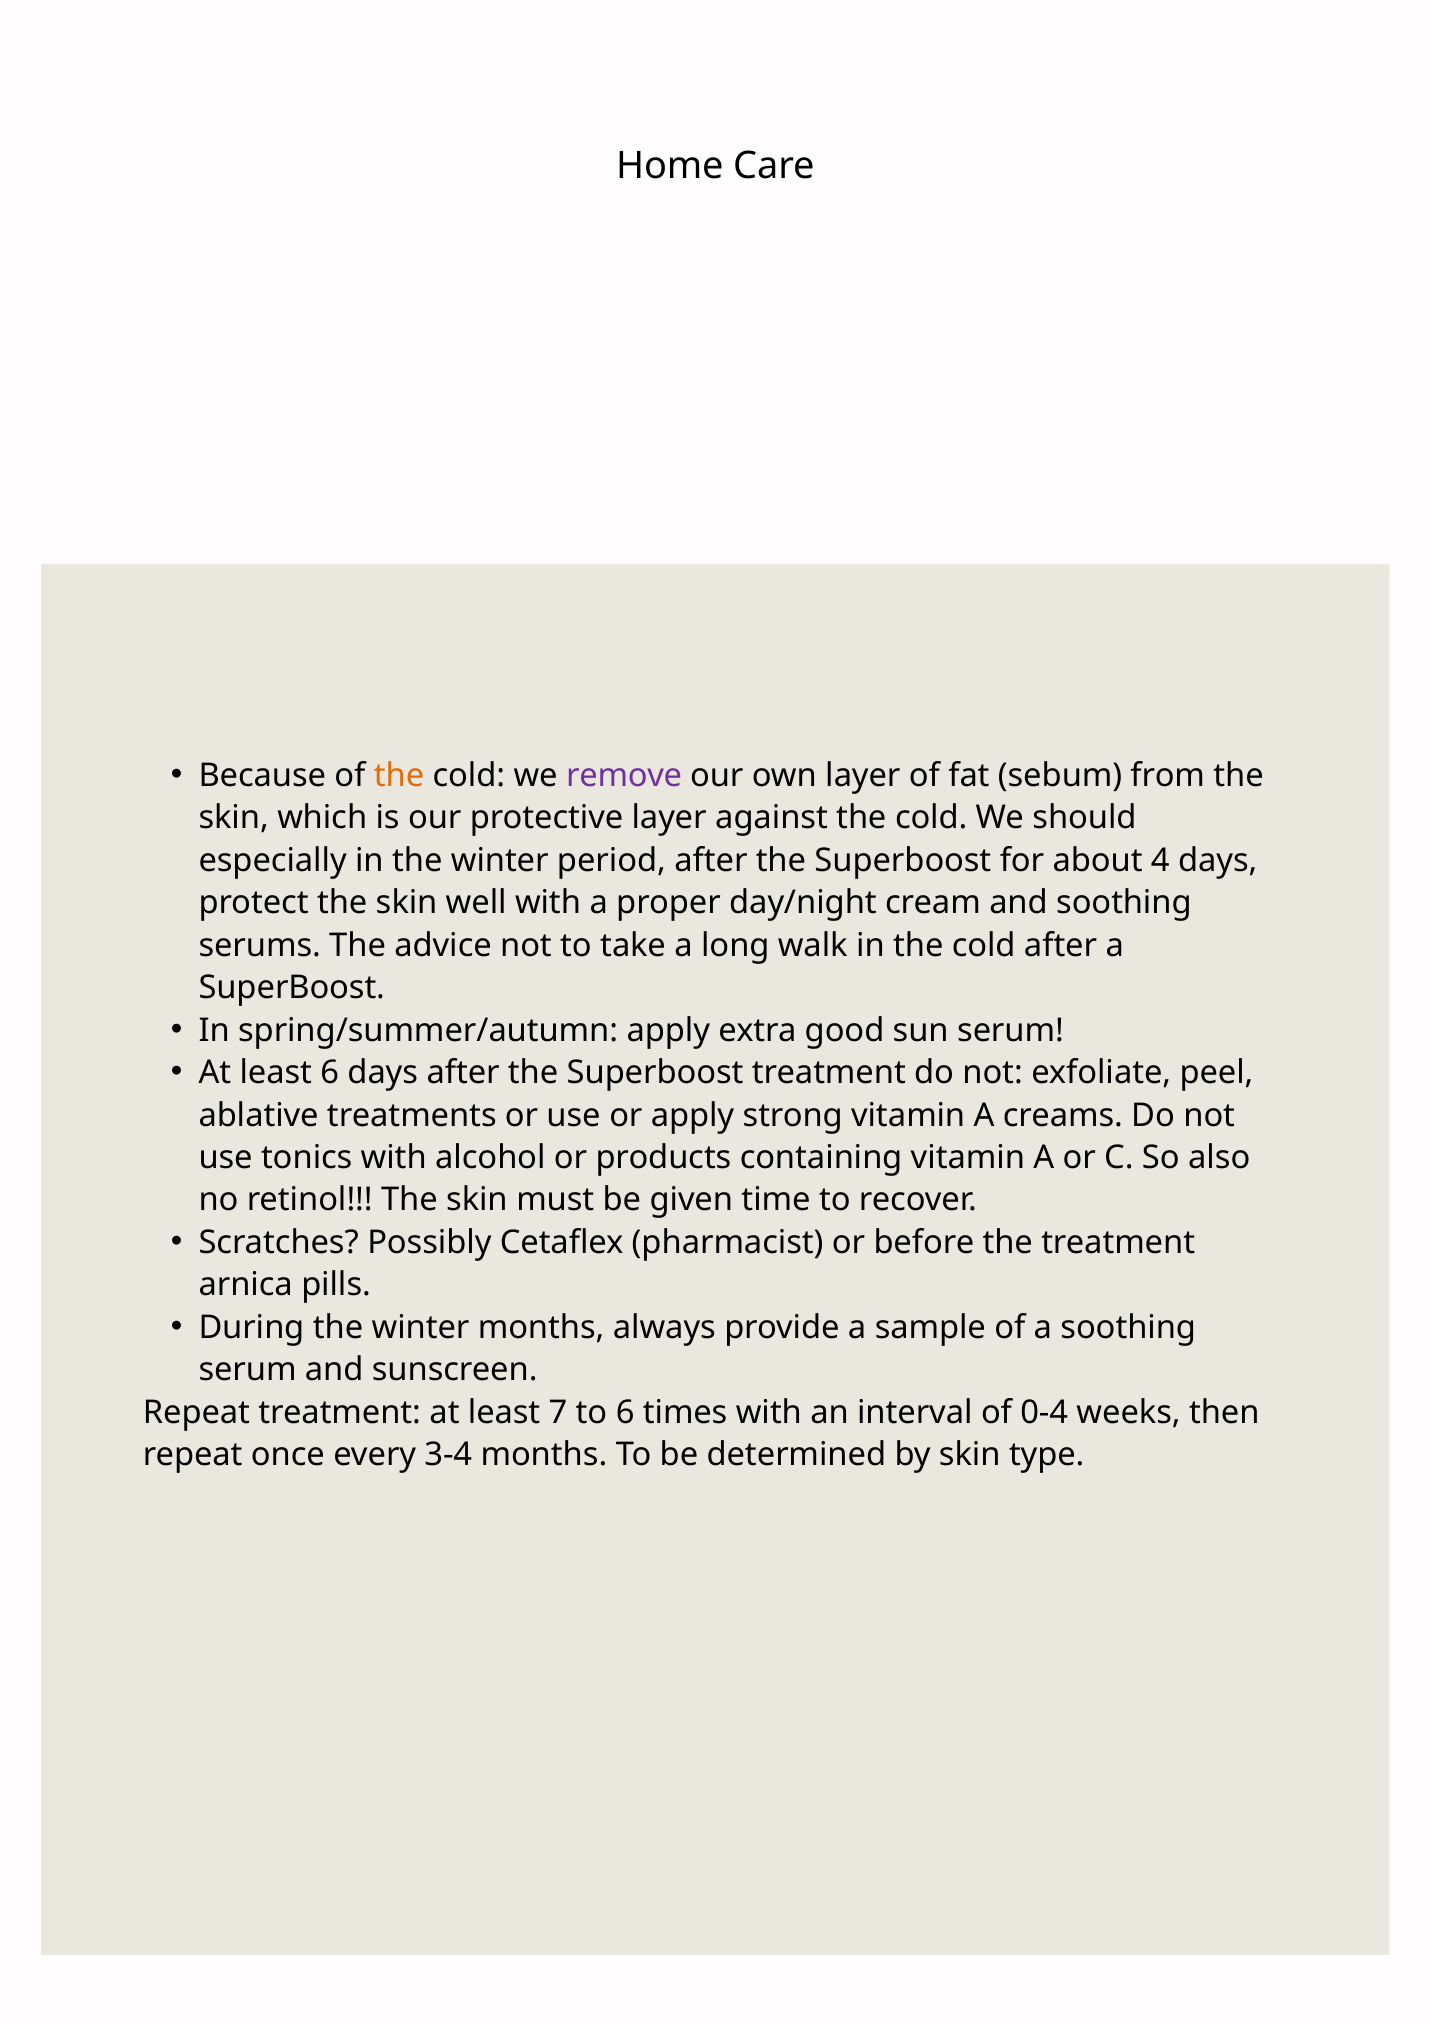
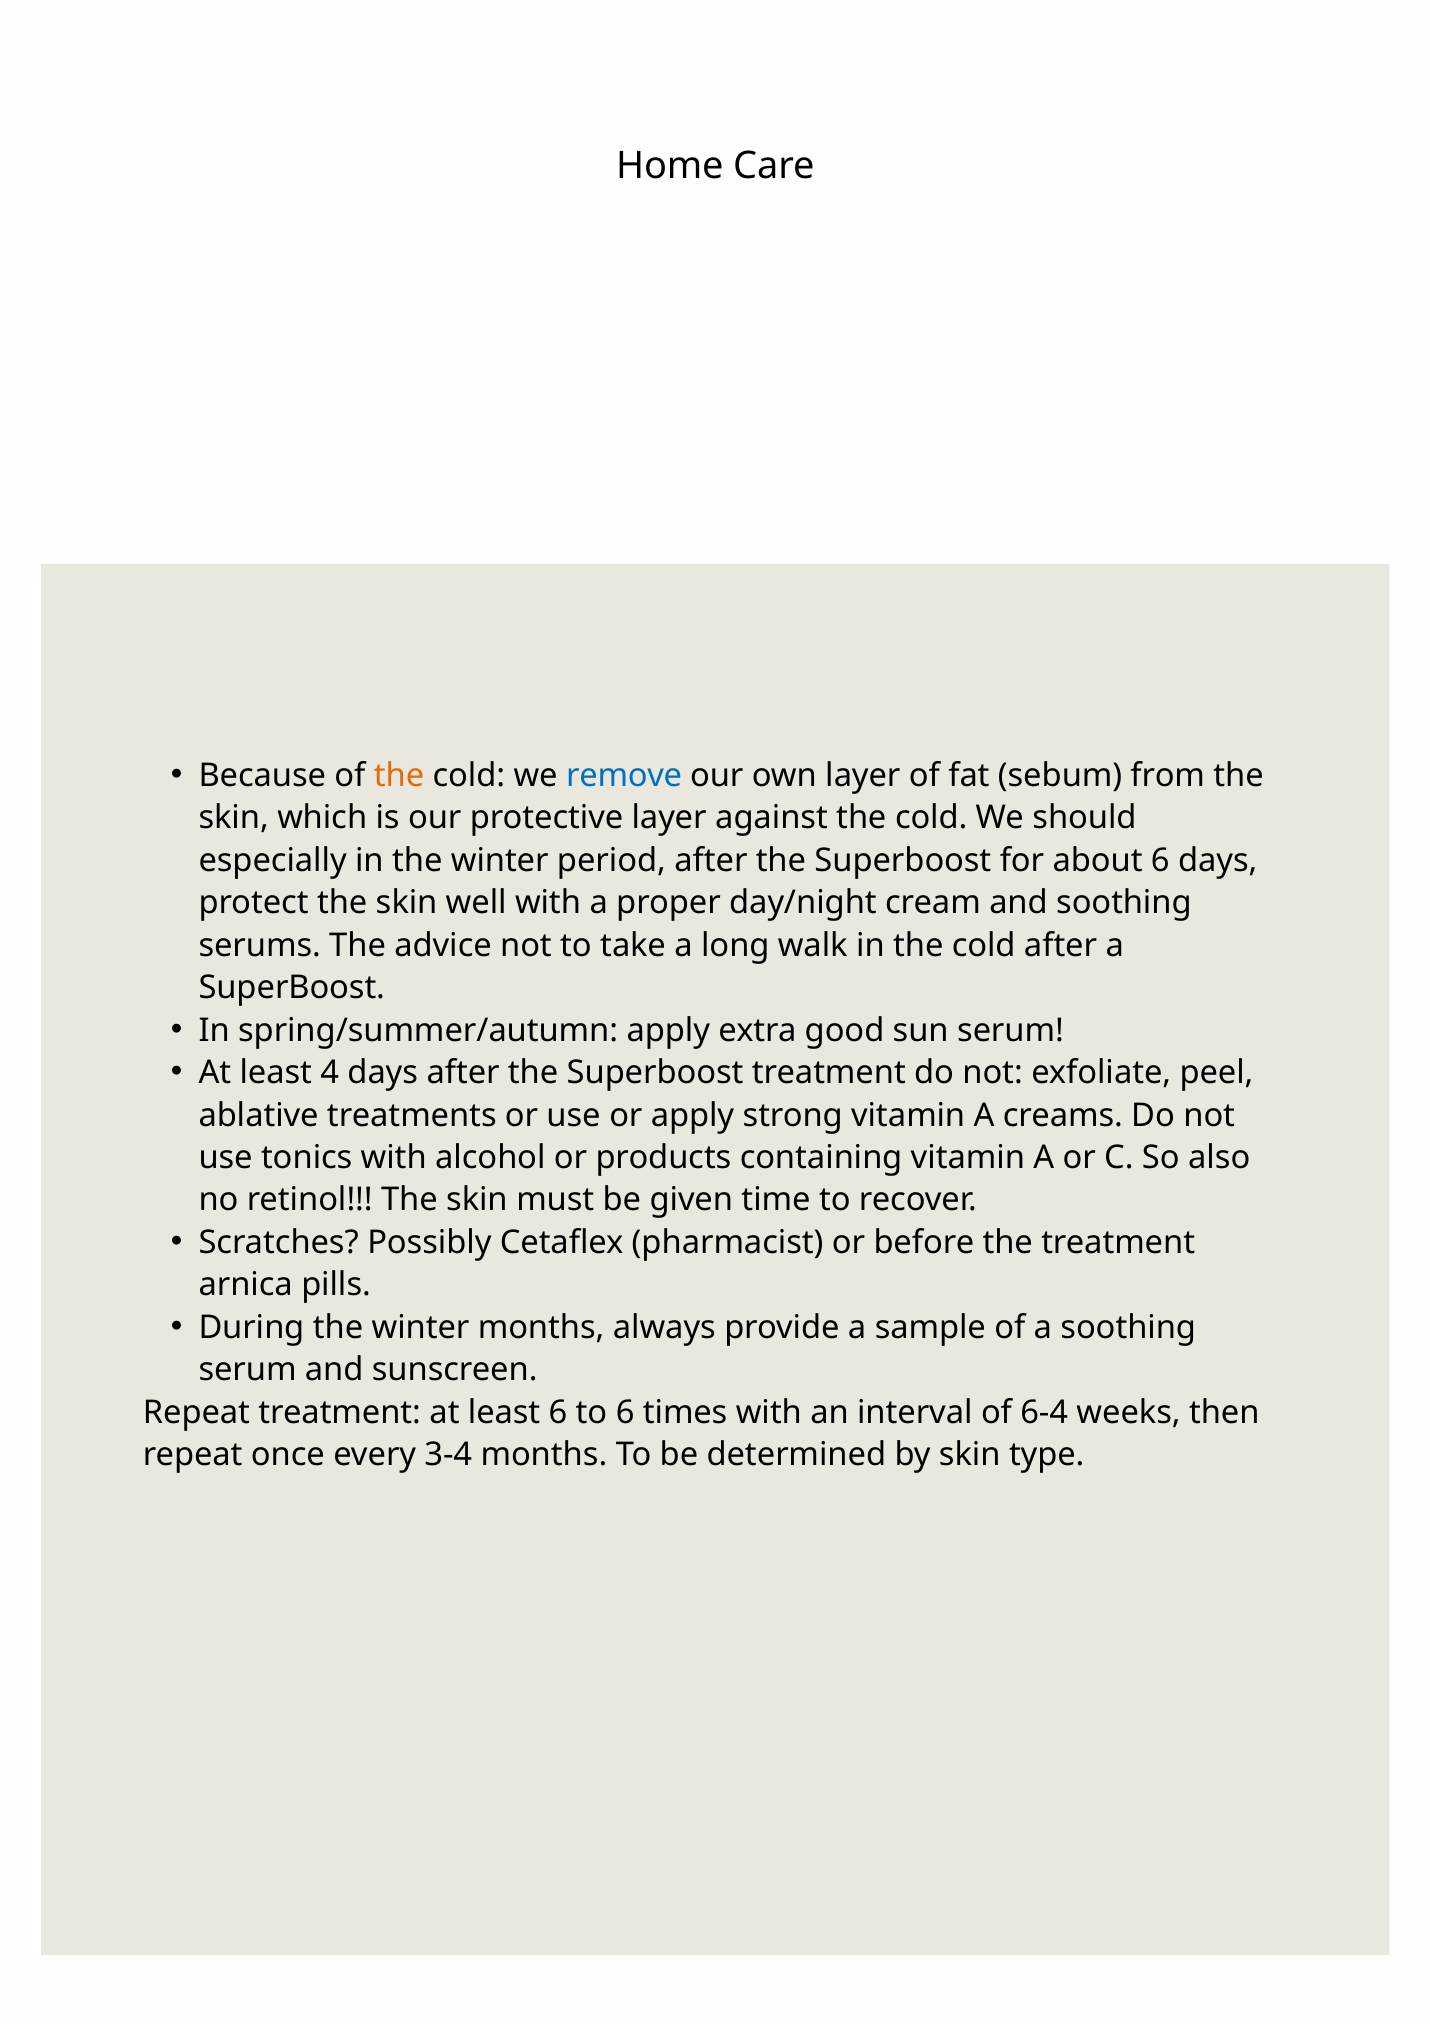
remove colour: purple -> blue (624, 776)
about 4: 4 -> 6 (1160, 860)
least 6: 6 -> 4 (330, 1073)
least 7: 7 -> 6 (558, 1412)
0-4: 0-4 -> 6-4 (1044, 1412)
